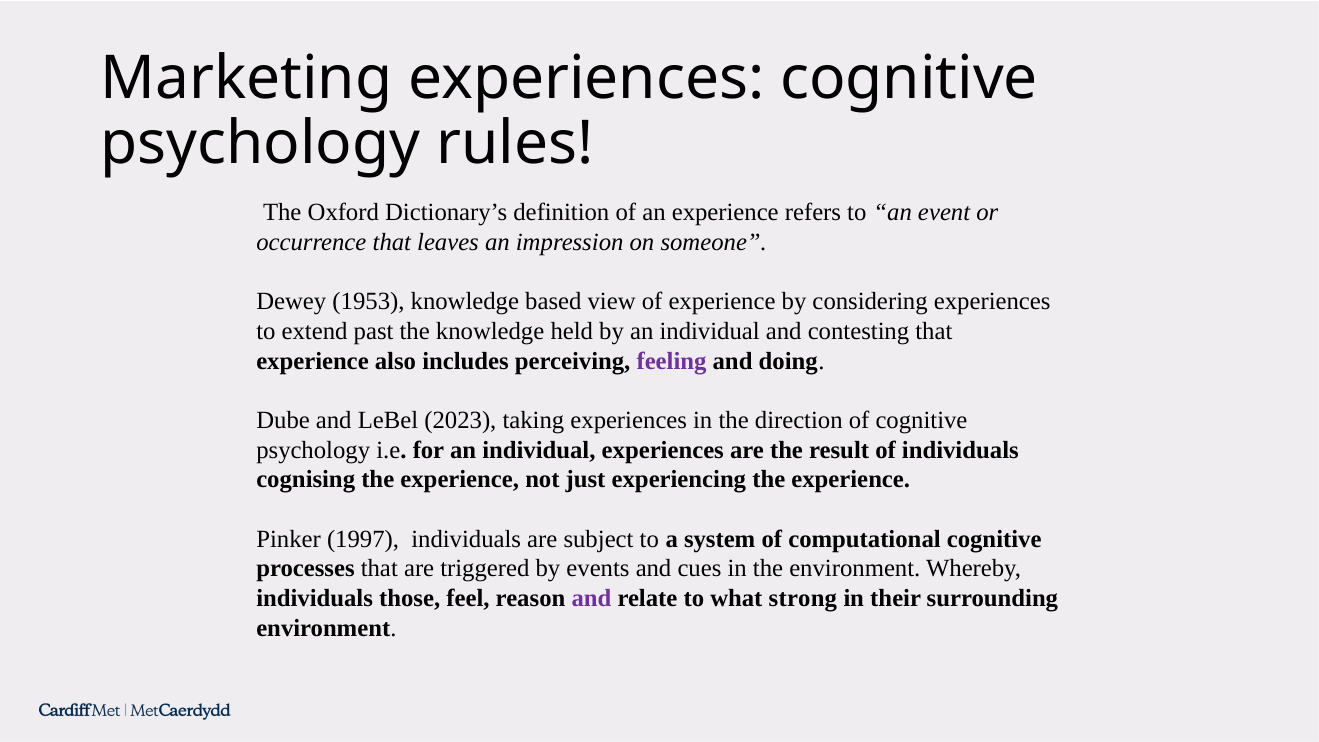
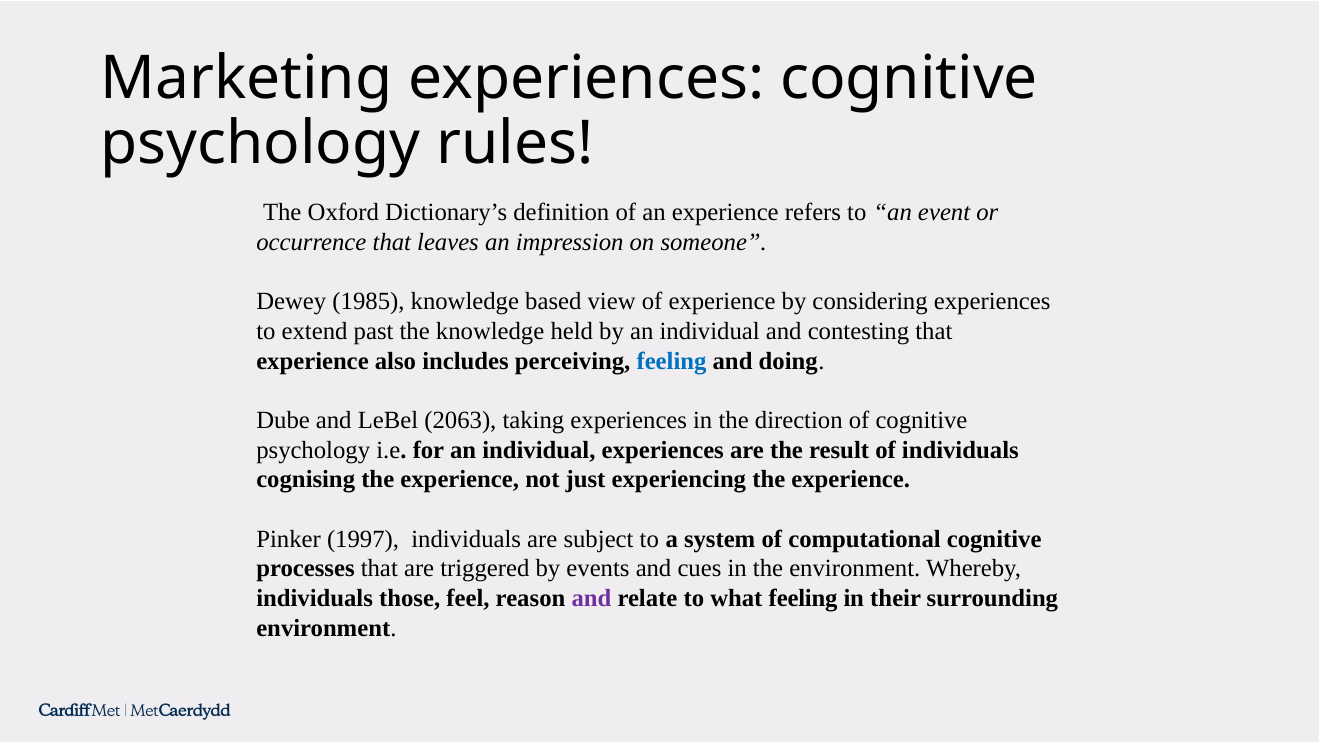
1953: 1953 -> 1985 (368, 302)
feeling colour: purple -> blue (672, 361)
2023: 2023 -> 2063 (460, 420)
what strong: strong -> feeling (803, 598)
